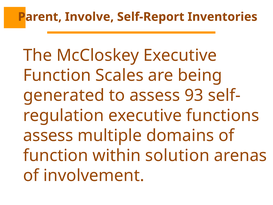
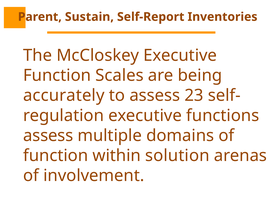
Involve: Involve -> Sustain (89, 17)
generated: generated -> accurately (64, 95)
93: 93 -> 23 (194, 95)
